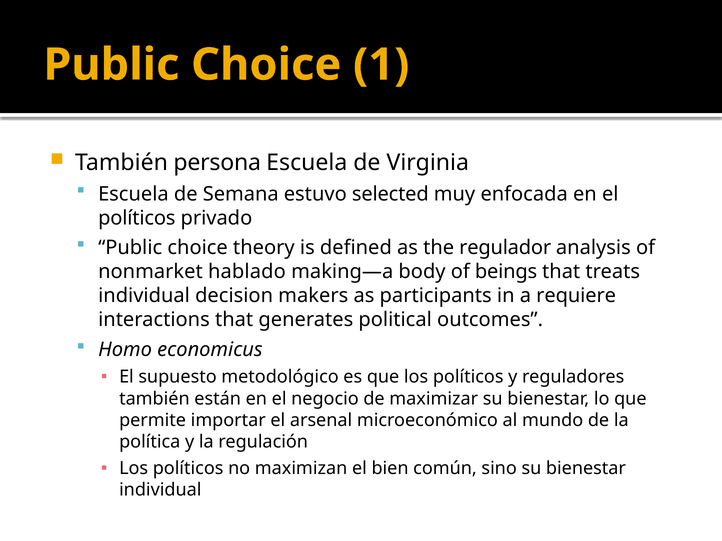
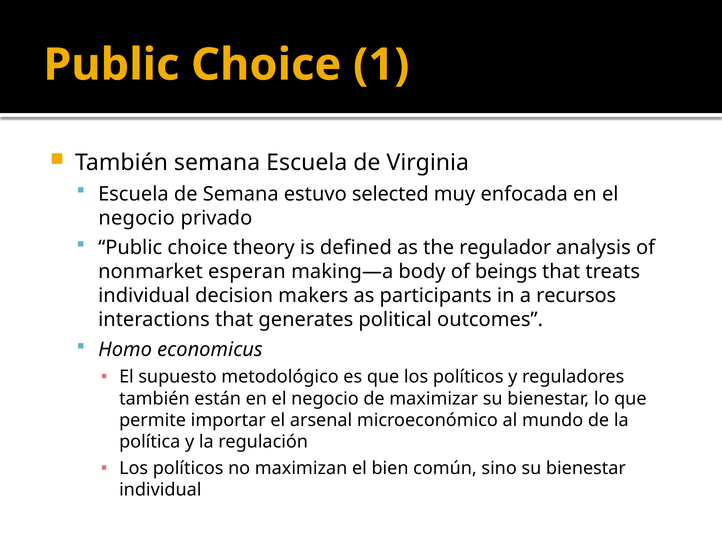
También persona: persona -> semana (217, 163)
políticos: políticos -> negocio (137, 218)
hablado: hablado -> esperan (247, 272)
requiere: requiere -> recursos (576, 296)
